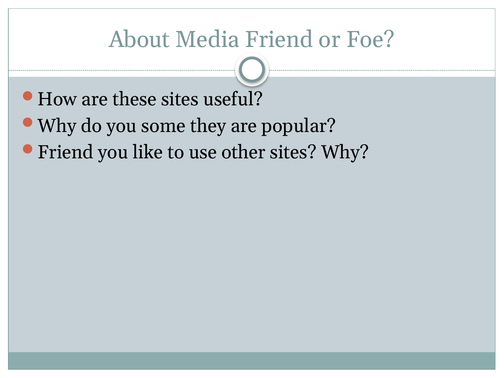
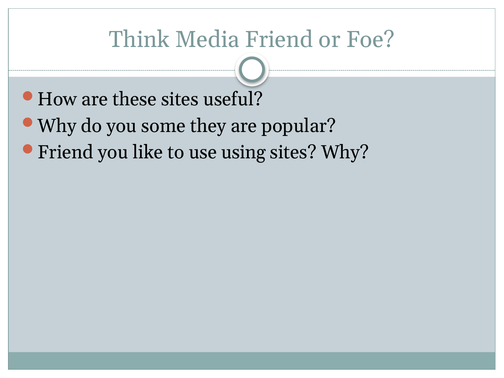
About: About -> Think (139, 40)
other: other -> using (244, 152)
